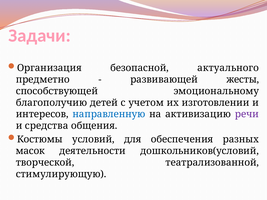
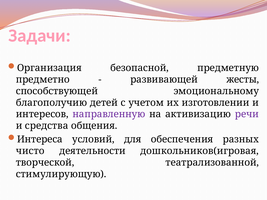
актуального: актуального -> предметную (228, 68)
направленную colour: blue -> purple (109, 114)
Костюмы: Костюмы -> Интереса (40, 139)
масок: масок -> чисто (30, 151)
дошкольников(условий: дошкольников(условий -> дошкольников(игровая (200, 151)
